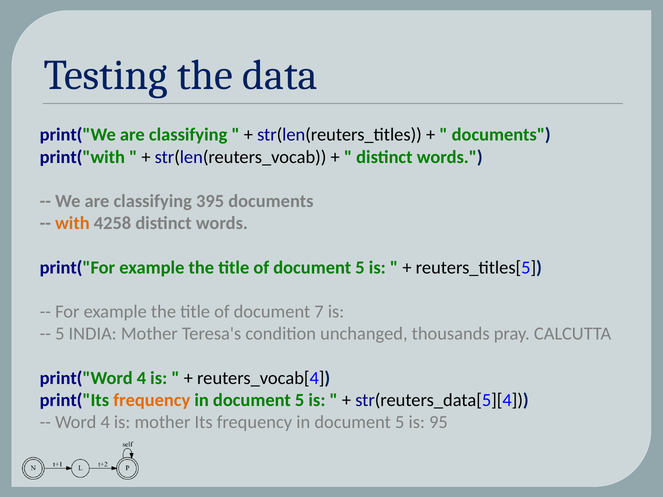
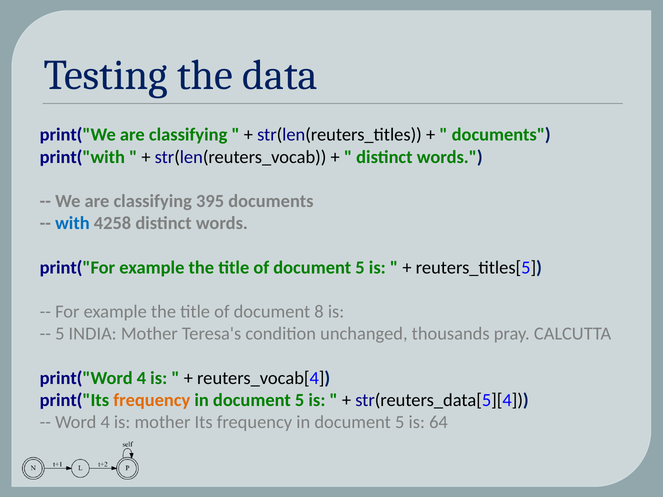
with colour: orange -> blue (72, 223)
7: 7 -> 8 (319, 312)
95: 95 -> 64 (439, 422)
